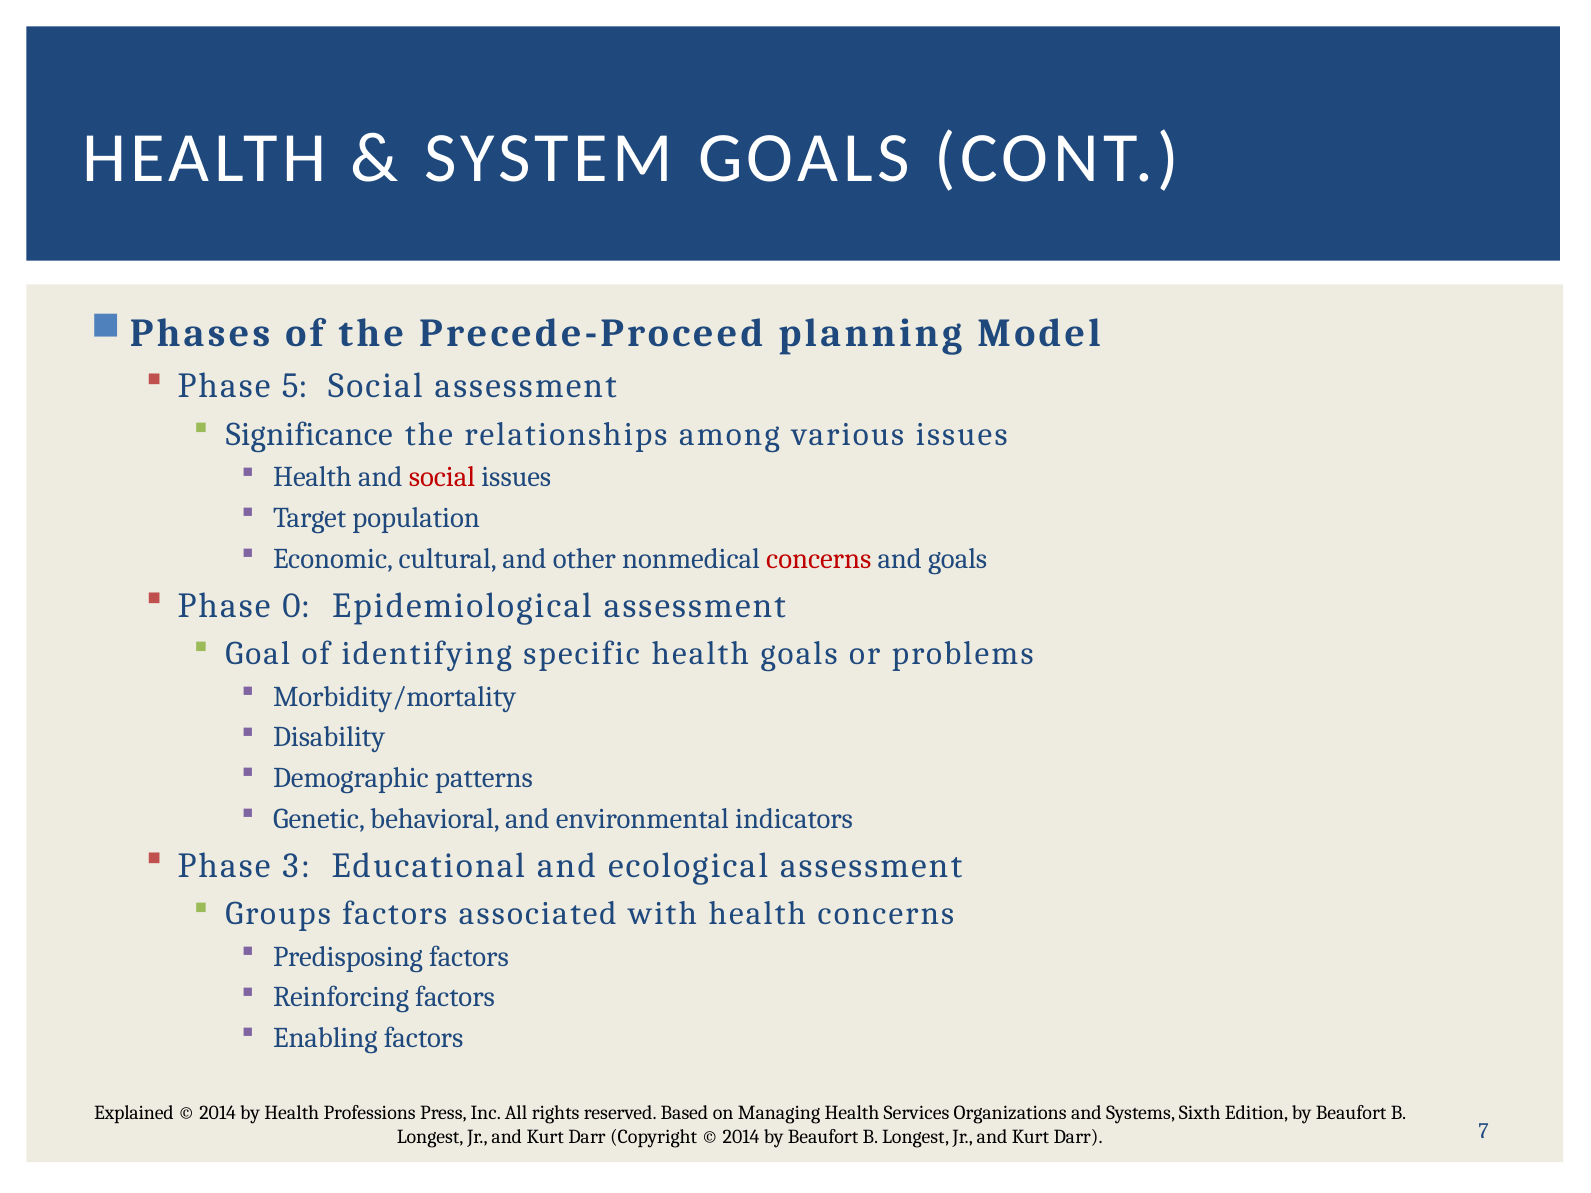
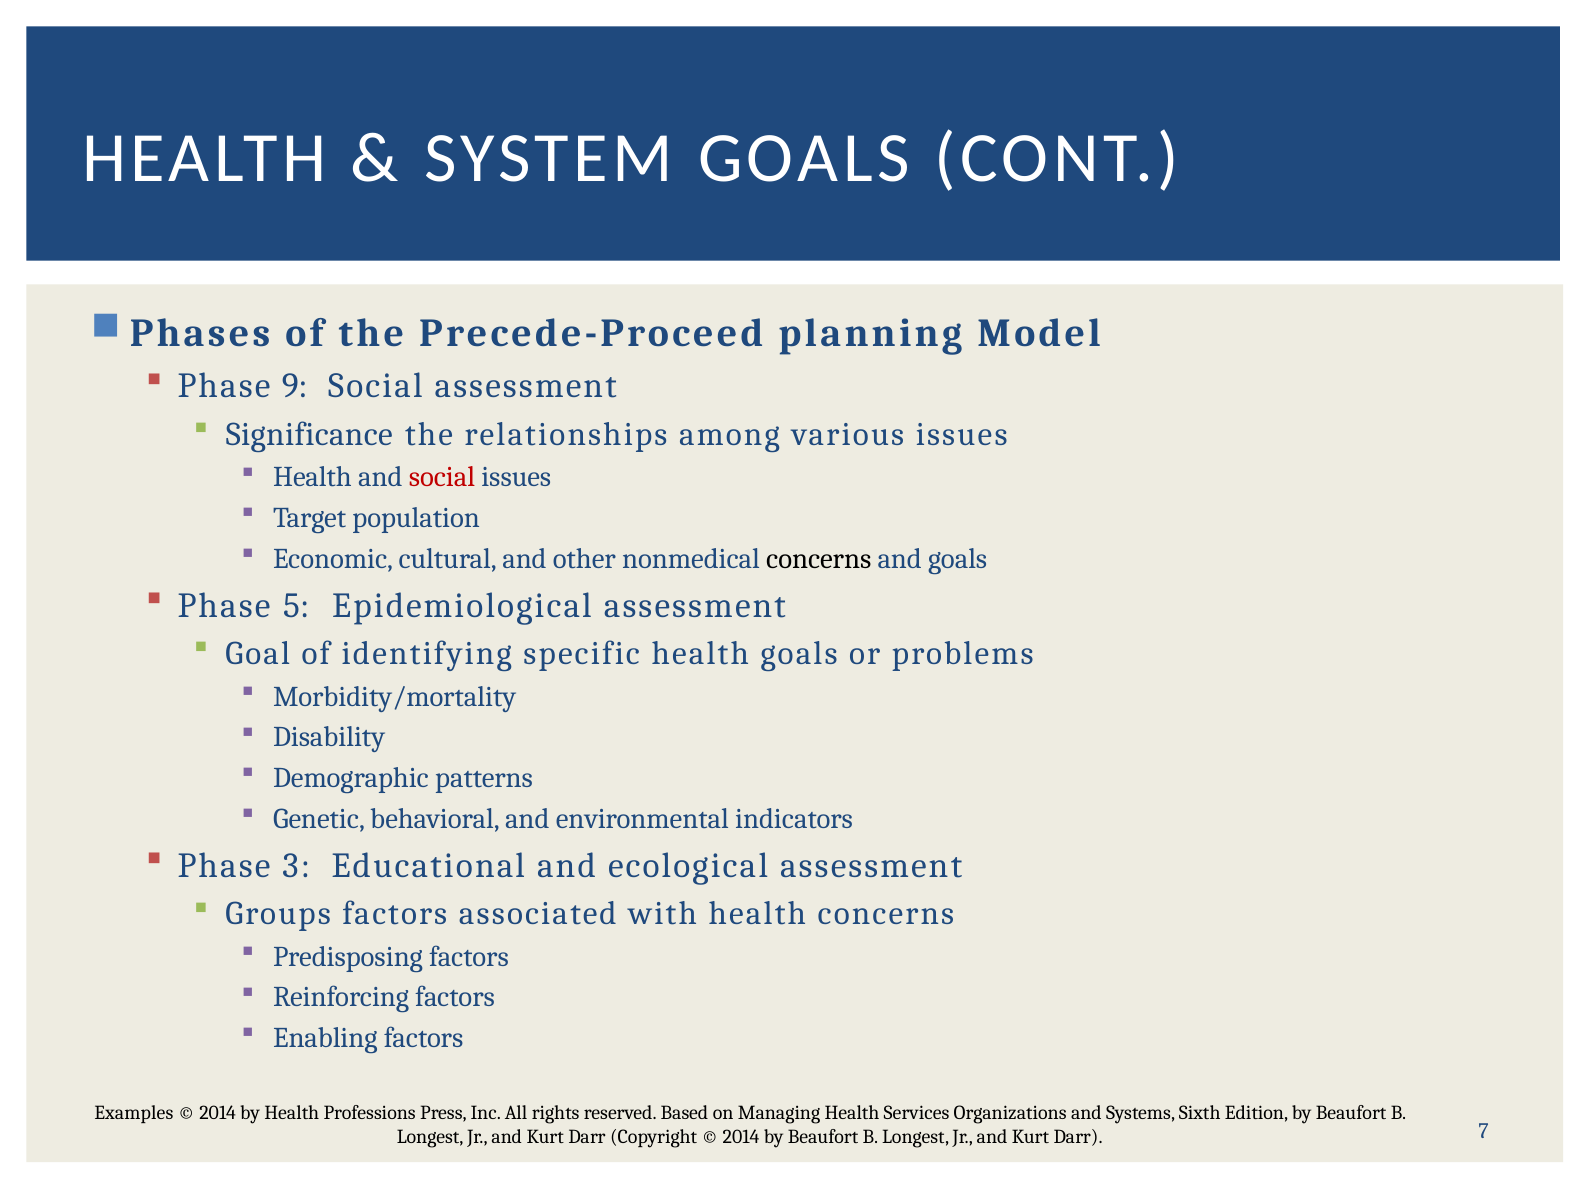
5: 5 -> 9 (295, 386)
concerns colour: red -> black (819, 559)
0: 0 -> 5 (296, 606)
Explained: Explained -> Examples (134, 1113)
